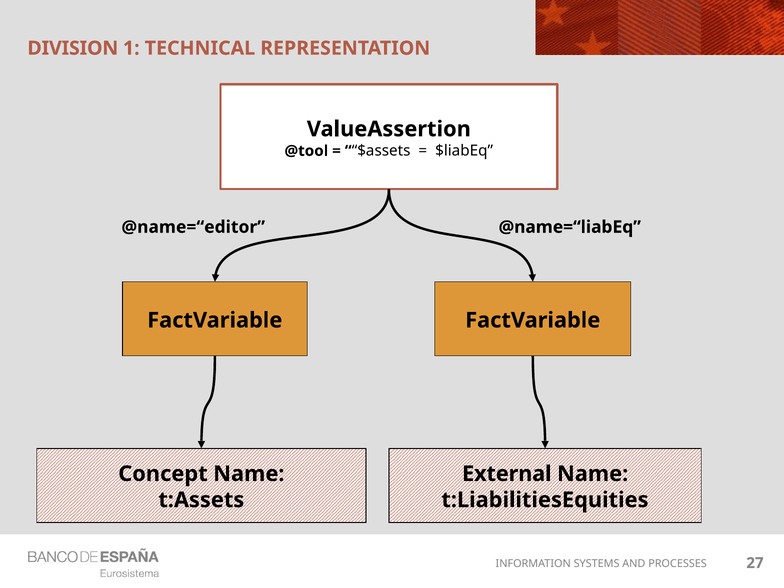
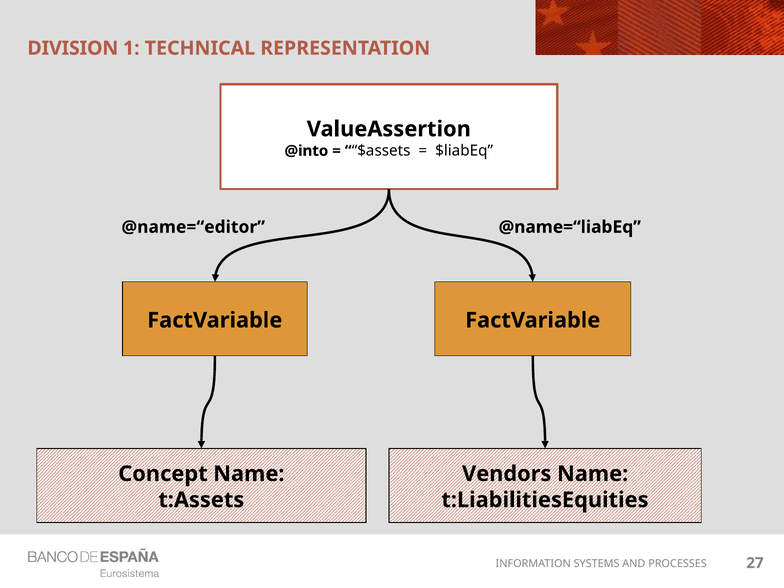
@tool: @tool -> @into (306, 151)
External: External -> Vendors (507, 474)
